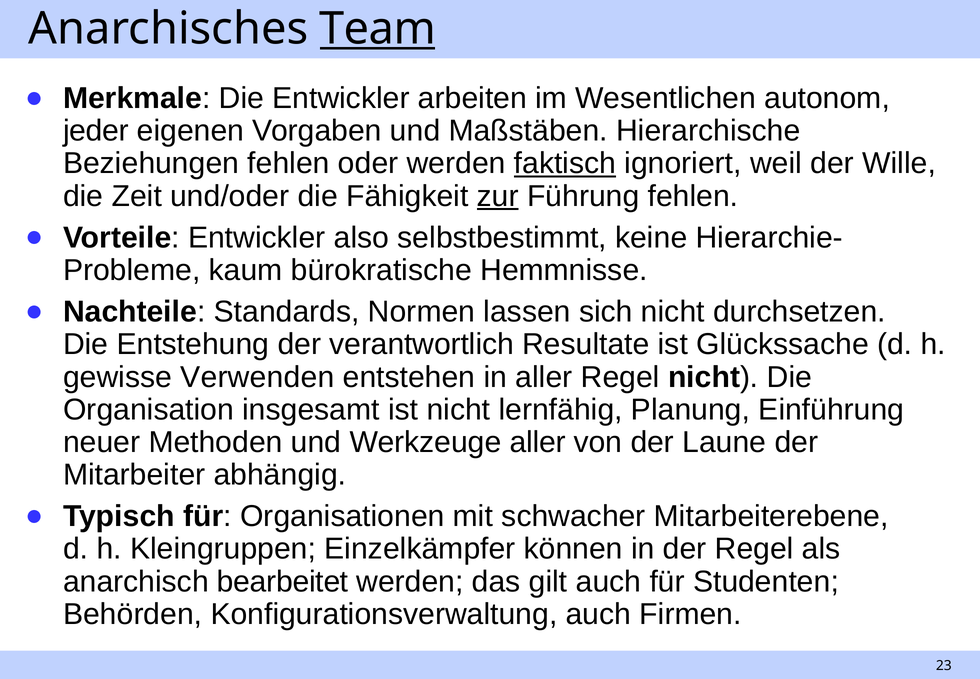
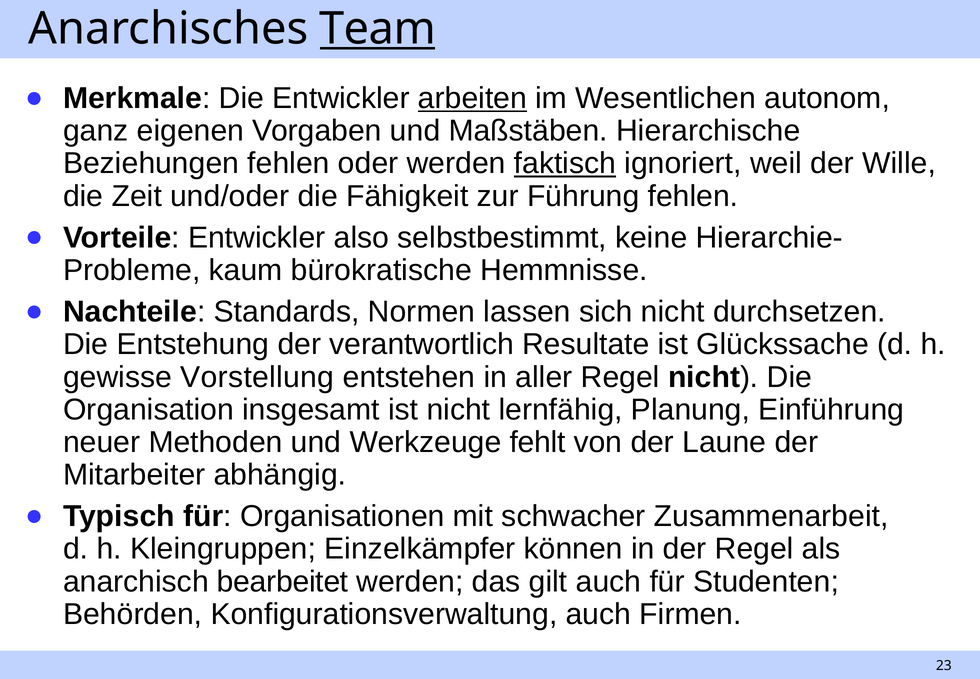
arbeiten underline: none -> present (472, 98)
jeder: jeder -> ganz (96, 131)
zur underline: present -> none (498, 196)
Verwenden: Verwenden -> Vorstellung (257, 377)
Werkzeuge aller: aller -> fehlt (538, 442)
Mitarbeiterebene: Mitarbeiterebene -> Zusammenarbeit (771, 516)
